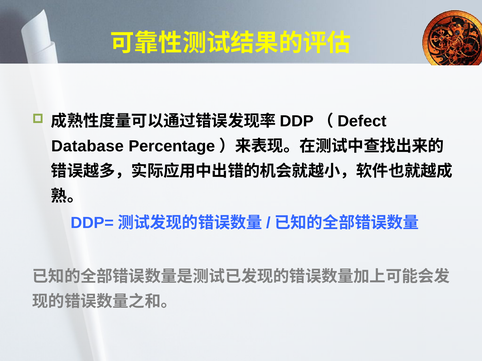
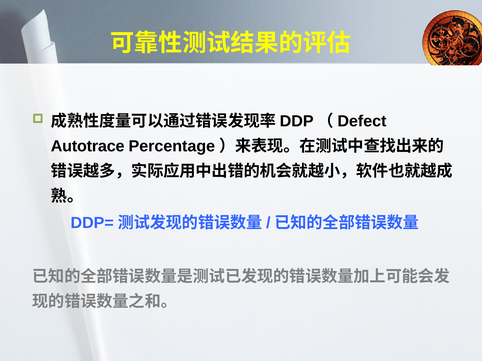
Database: Database -> Autotrace (88, 146)
